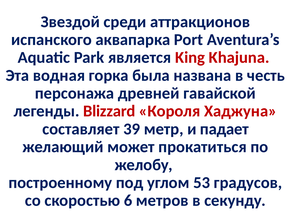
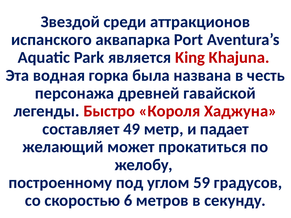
Blizzard: Blizzard -> Быстро (109, 111)
39: 39 -> 49 (132, 129)
53: 53 -> 59 (202, 183)
